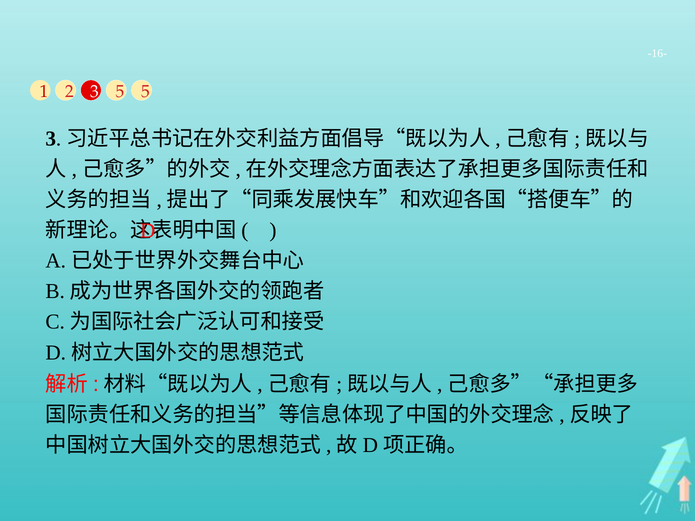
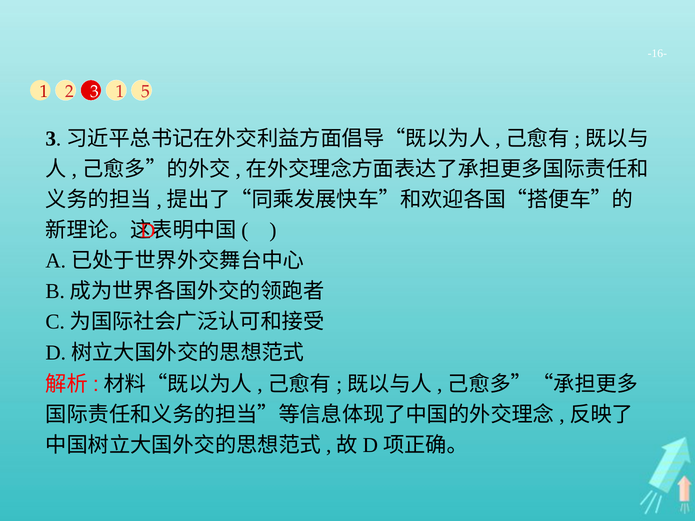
3 5: 5 -> 1 (120, 91)
